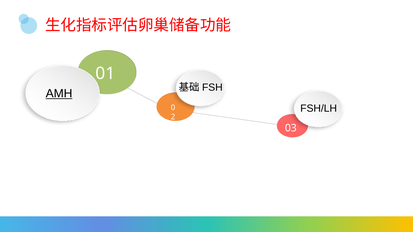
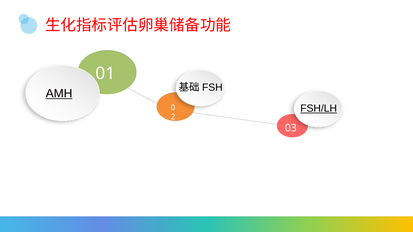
FSH/LH underline: none -> present (319, 109)
